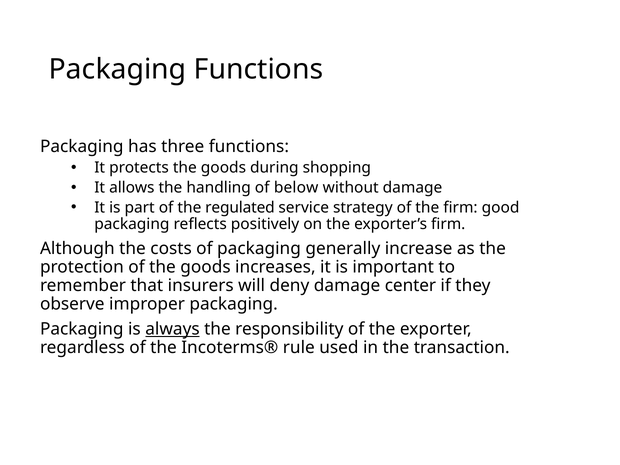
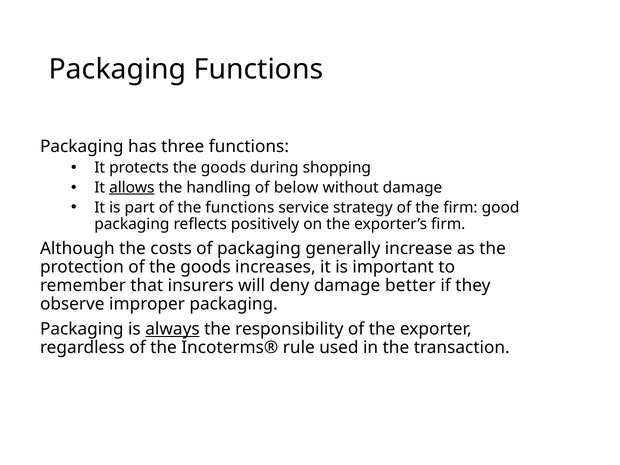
allows underline: none -> present (132, 188)
the regulated: regulated -> functions (240, 207)
center: center -> better (410, 286)
